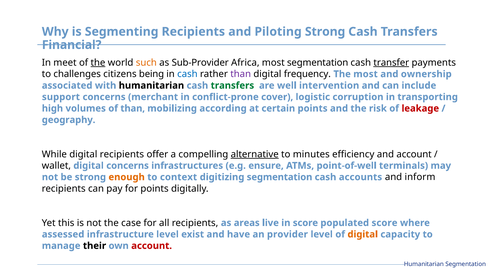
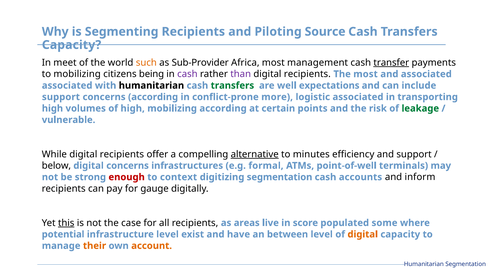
Piloting Strong: Strong -> Source (325, 32)
Financial: Financial -> Capacity (72, 45)
the underline: present -> none (98, 63)
most segmentation: segmentation -> management (318, 63)
to challenges: challenges -> mobilizing (77, 74)
cash colour: blue -> purple (187, 74)
frequency: frequency -> recipients (307, 74)
and ownership: ownership -> associated (426, 74)
intervention: intervention -> expectations (329, 85)
concerns merchant: merchant -> according (153, 97)
cover: cover -> more (277, 97)
logistic corruption: corruption -> associated (358, 97)
of than: than -> high (133, 108)
leakage colour: red -> green (420, 108)
geography: geography -> vulnerable (69, 120)
and account: account -> support (414, 154)
wallet: wallet -> below (56, 166)
ensure: ensure -> formal (266, 166)
enough colour: orange -> red (127, 177)
for points: points -> gauge (155, 188)
this underline: none -> present (66, 223)
populated score: score -> some (385, 223)
assessed: assessed -> potential (63, 234)
provider: provider -> between (288, 234)
their colour: black -> orange (95, 246)
account colour: red -> orange (152, 246)
